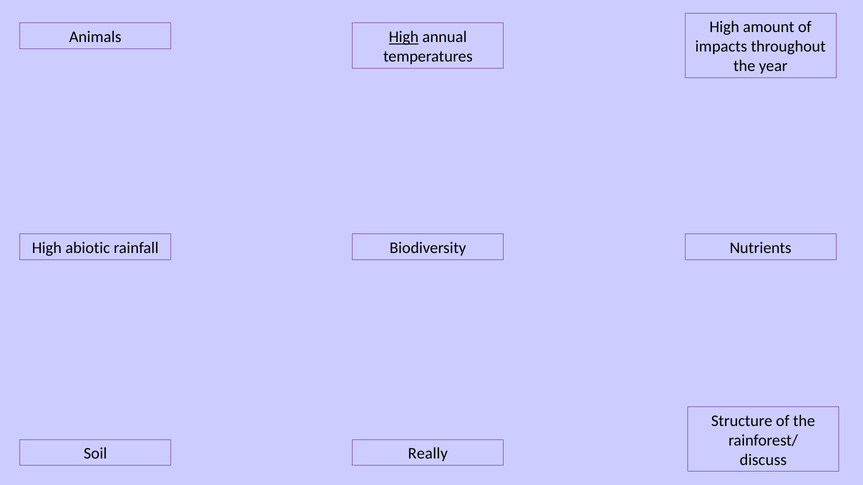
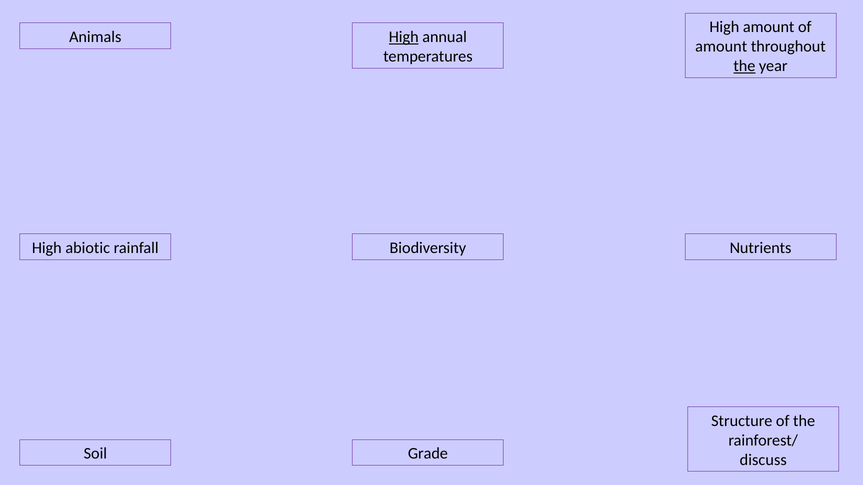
impacts: impacts -> amount (721, 47)
the underline: none -> present (744, 66)
Really: Really -> Grade (428, 454)
